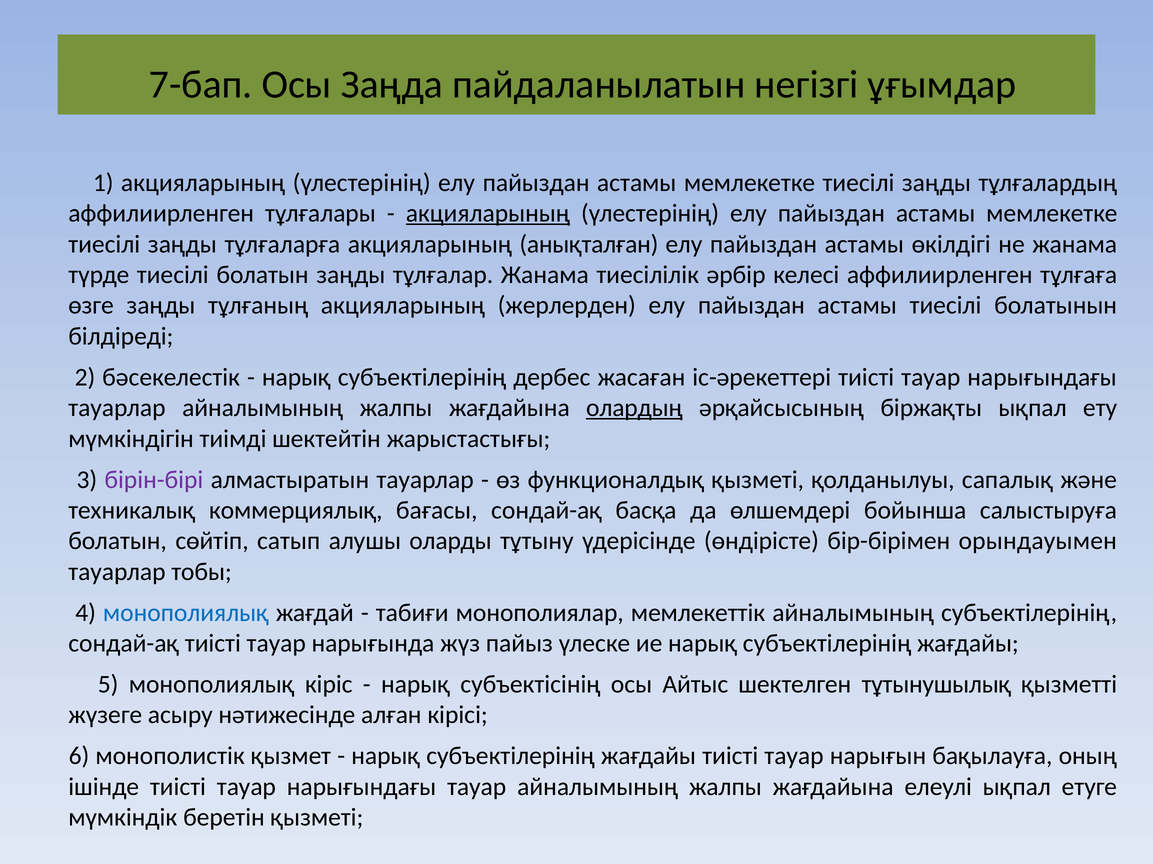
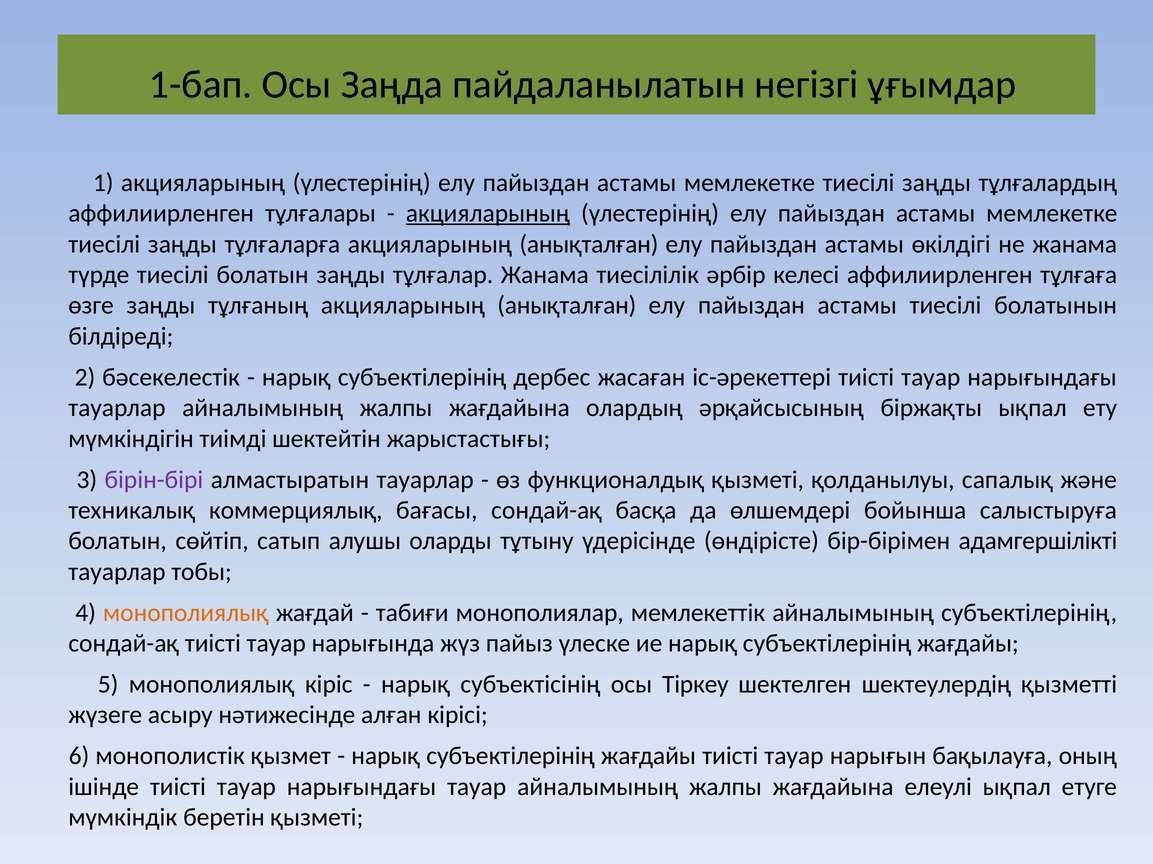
7-бап: 7-бап -> 1-бап (201, 85)
тұлғаның акцияларының жерлерден: жерлерден -> анықталған (567, 306)
олардың underline: present -> none (634, 408)
орындауымен: орындауымен -> адамгершілікті (1038, 541)
монополиялық colour: blue -> orange (186, 613)
Айтыс: Айтыс -> Тіркеу (695, 685)
тұтынушылық: тұтынушылық -> шектеулердің (936, 685)
